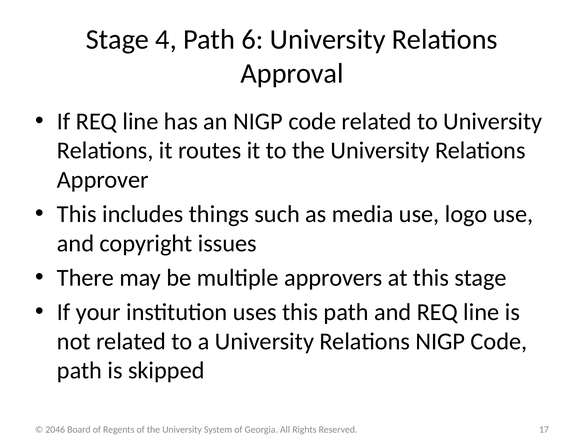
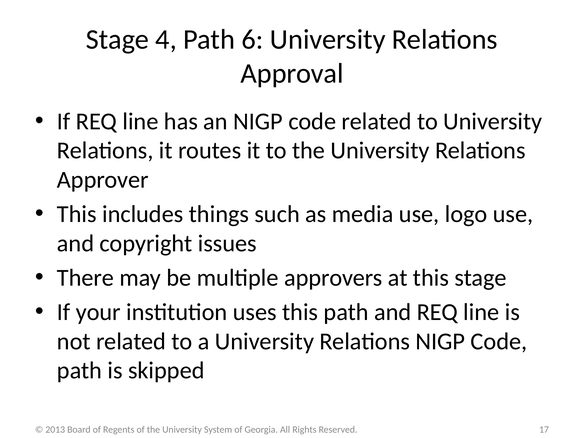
2046: 2046 -> 2013 (55, 430)
